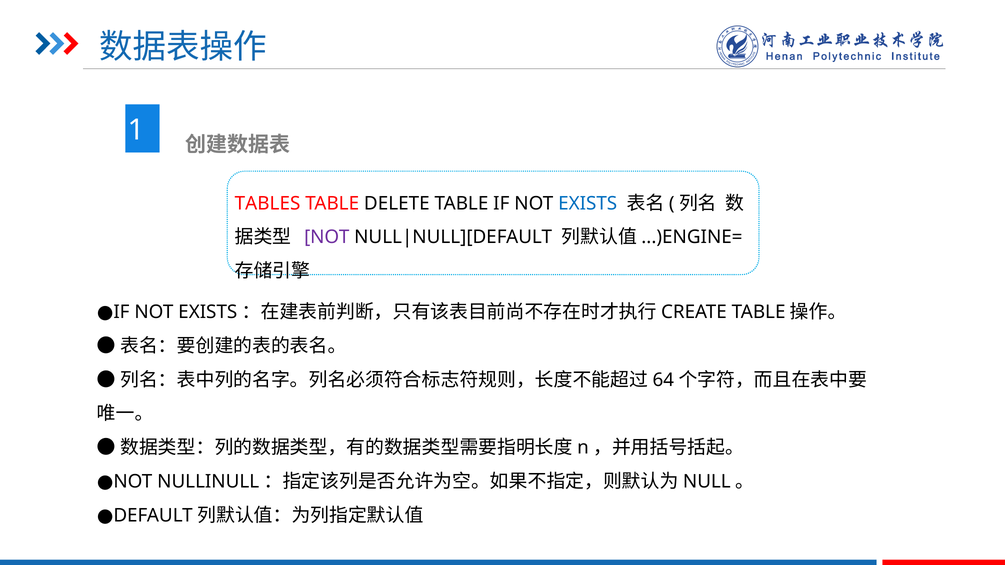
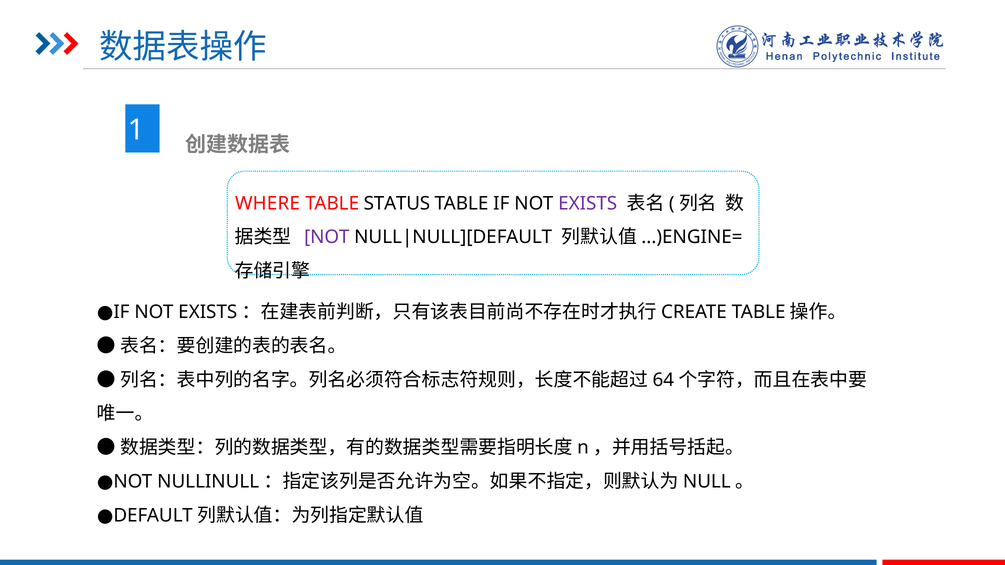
TABLES: TABLES -> WHERE (267, 204)
DELETE: DELETE -> STATUS (397, 204)
EXISTS colour: blue -> purple (588, 204)
